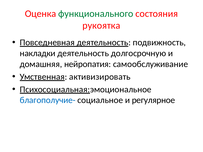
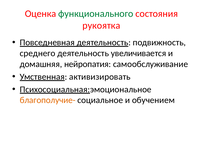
накладки: накладки -> среднего (38, 53)
долгосрочную: долгосрочную -> увеличивается (139, 53)
благополучие- colour: blue -> orange (48, 100)
регулярное: регулярное -> обучением (153, 100)
